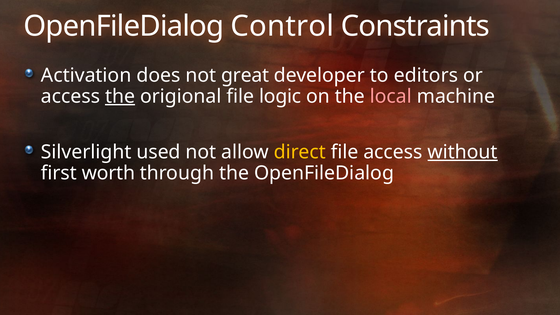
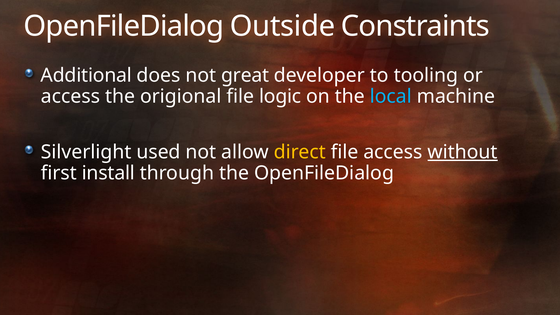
Control: Control -> Outside (283, 26)
Activation: Activation -> Additional (86, 75)
editors: editors -> tooling (426, 75)
the underline: present -> none (120, 96)
local colour: pink -> light blue (391, 96)
worth: worth -> install (108, 173)
